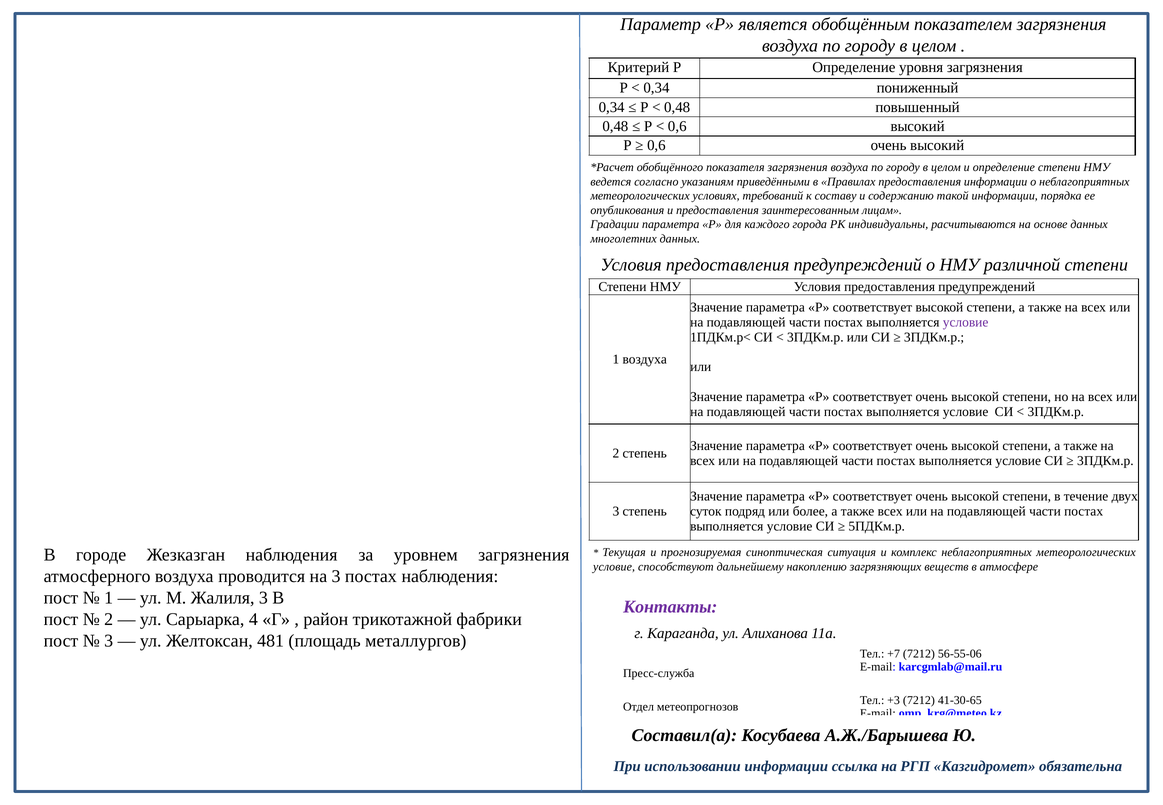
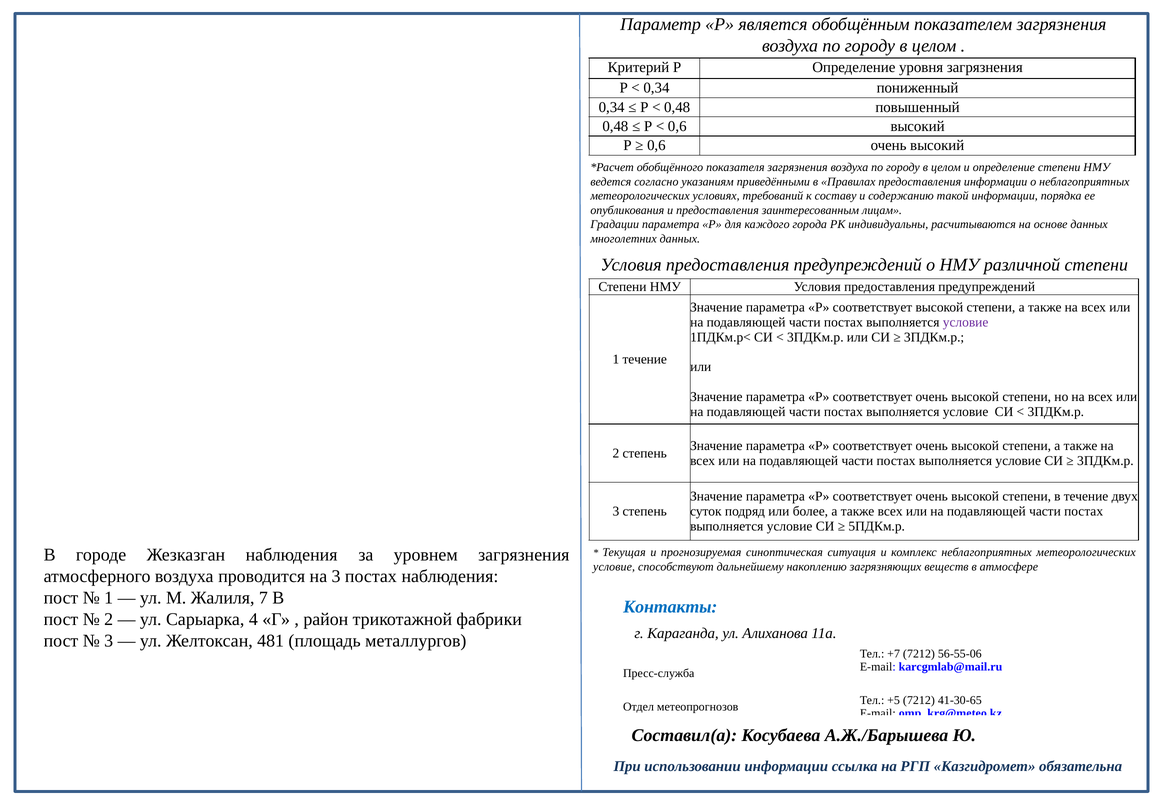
1 воздуха: воздуха -> течение (645, 360)
Жалиля 3: 3 -> 7 (263, 598)
Контакты colour: purple -> blue (670, 607)
+3: +3 -> +5 (894, 700)
